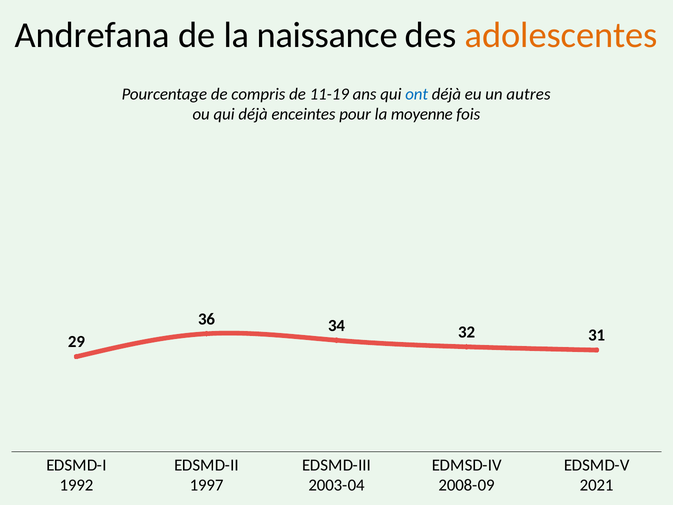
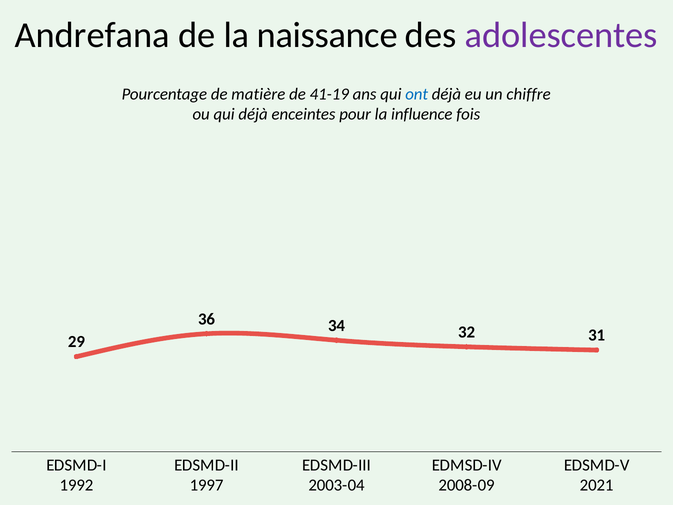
adolescentes colour: orange -> purple (561, 35)
compris: compris -> matière (258, 94)
11-19: 11-19 -> 41-19 (329, 94)
autres: autres -> chiffre (529, 94)
moyenne: moyenne -> influence (422, 114)
